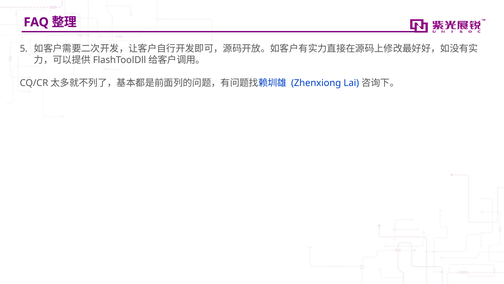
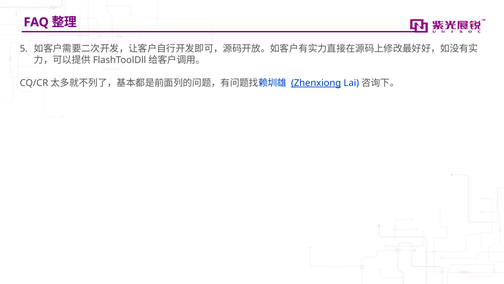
Zhenxiong underline: none -> present (316, 83)
